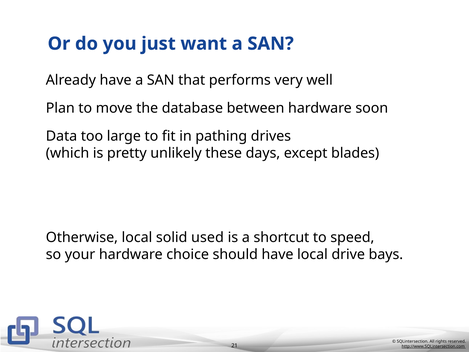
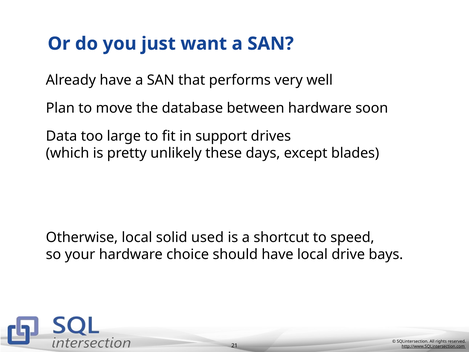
pathing: pathing -> support (221, 136)
